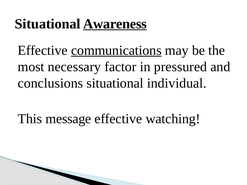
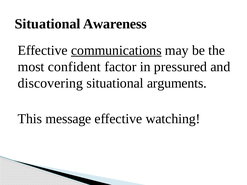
Awareness underline: present -> none (115, 24)
necessary: necessary -> confident (74, 67)
conclusions: conclusions -> discovering (50, 83)
individual: individual -> arguments (177, 83)
